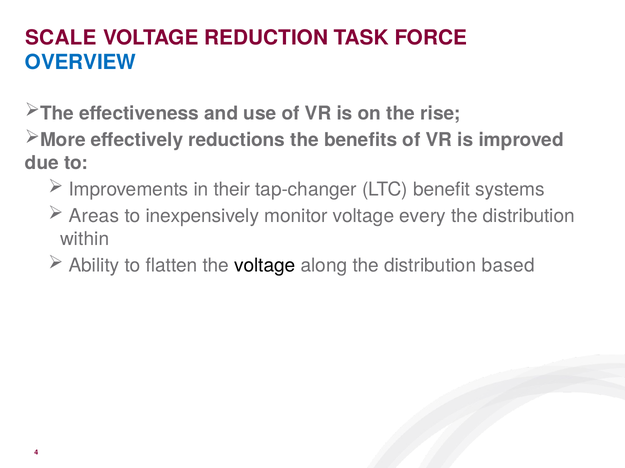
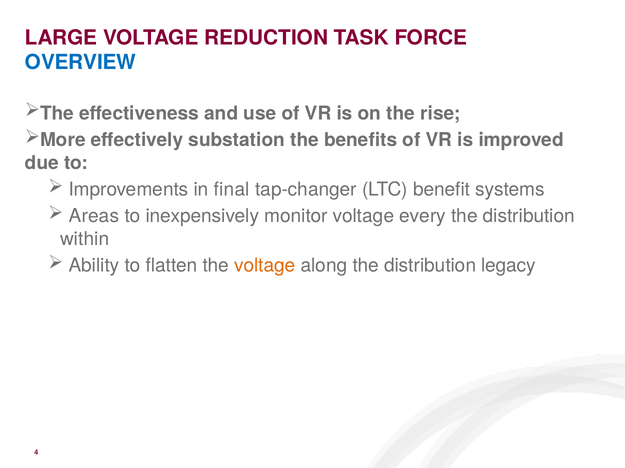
SCALE: SCALE -> LARGE (61, 38)
reductions: reductions -> substation (237, 140)
their: their -> final (232, 190)
voltage colour: black -> orange (265, 266)
based: based -> legacy (508, 266)
